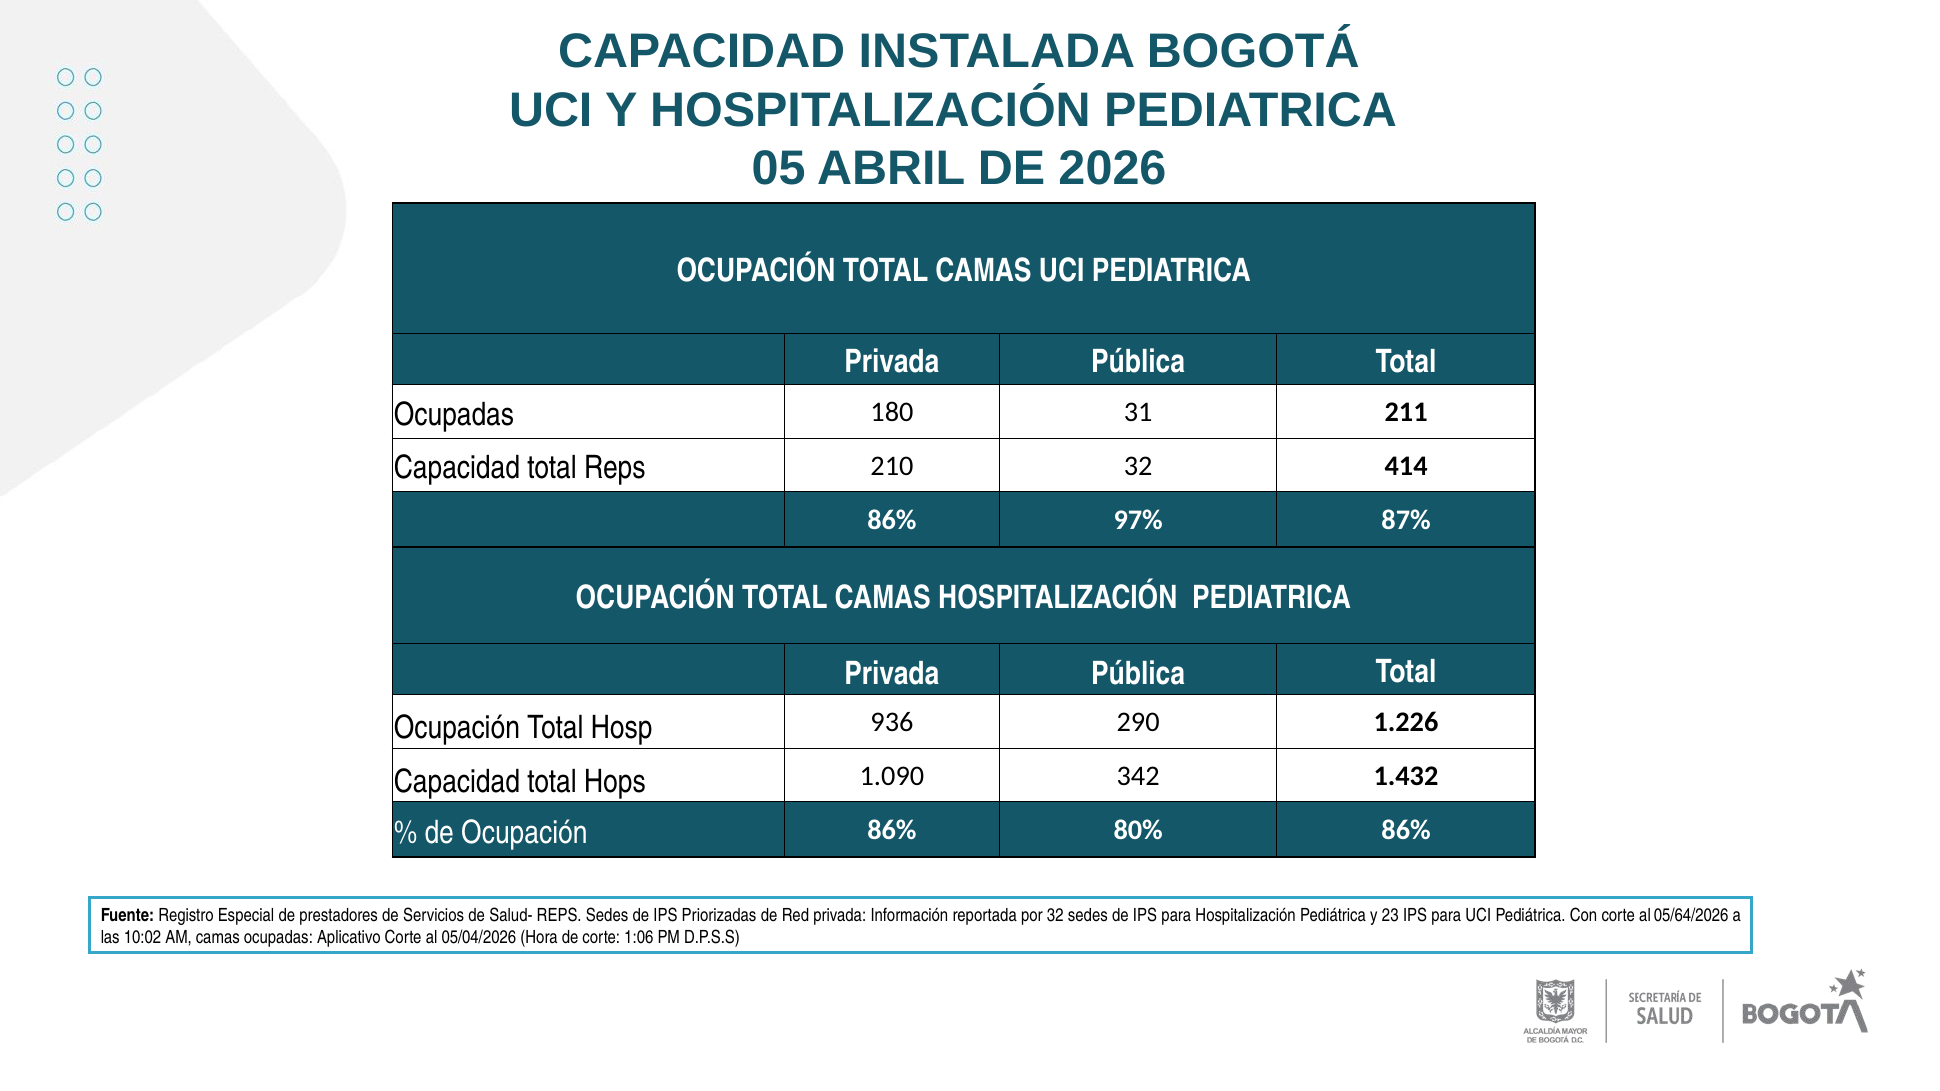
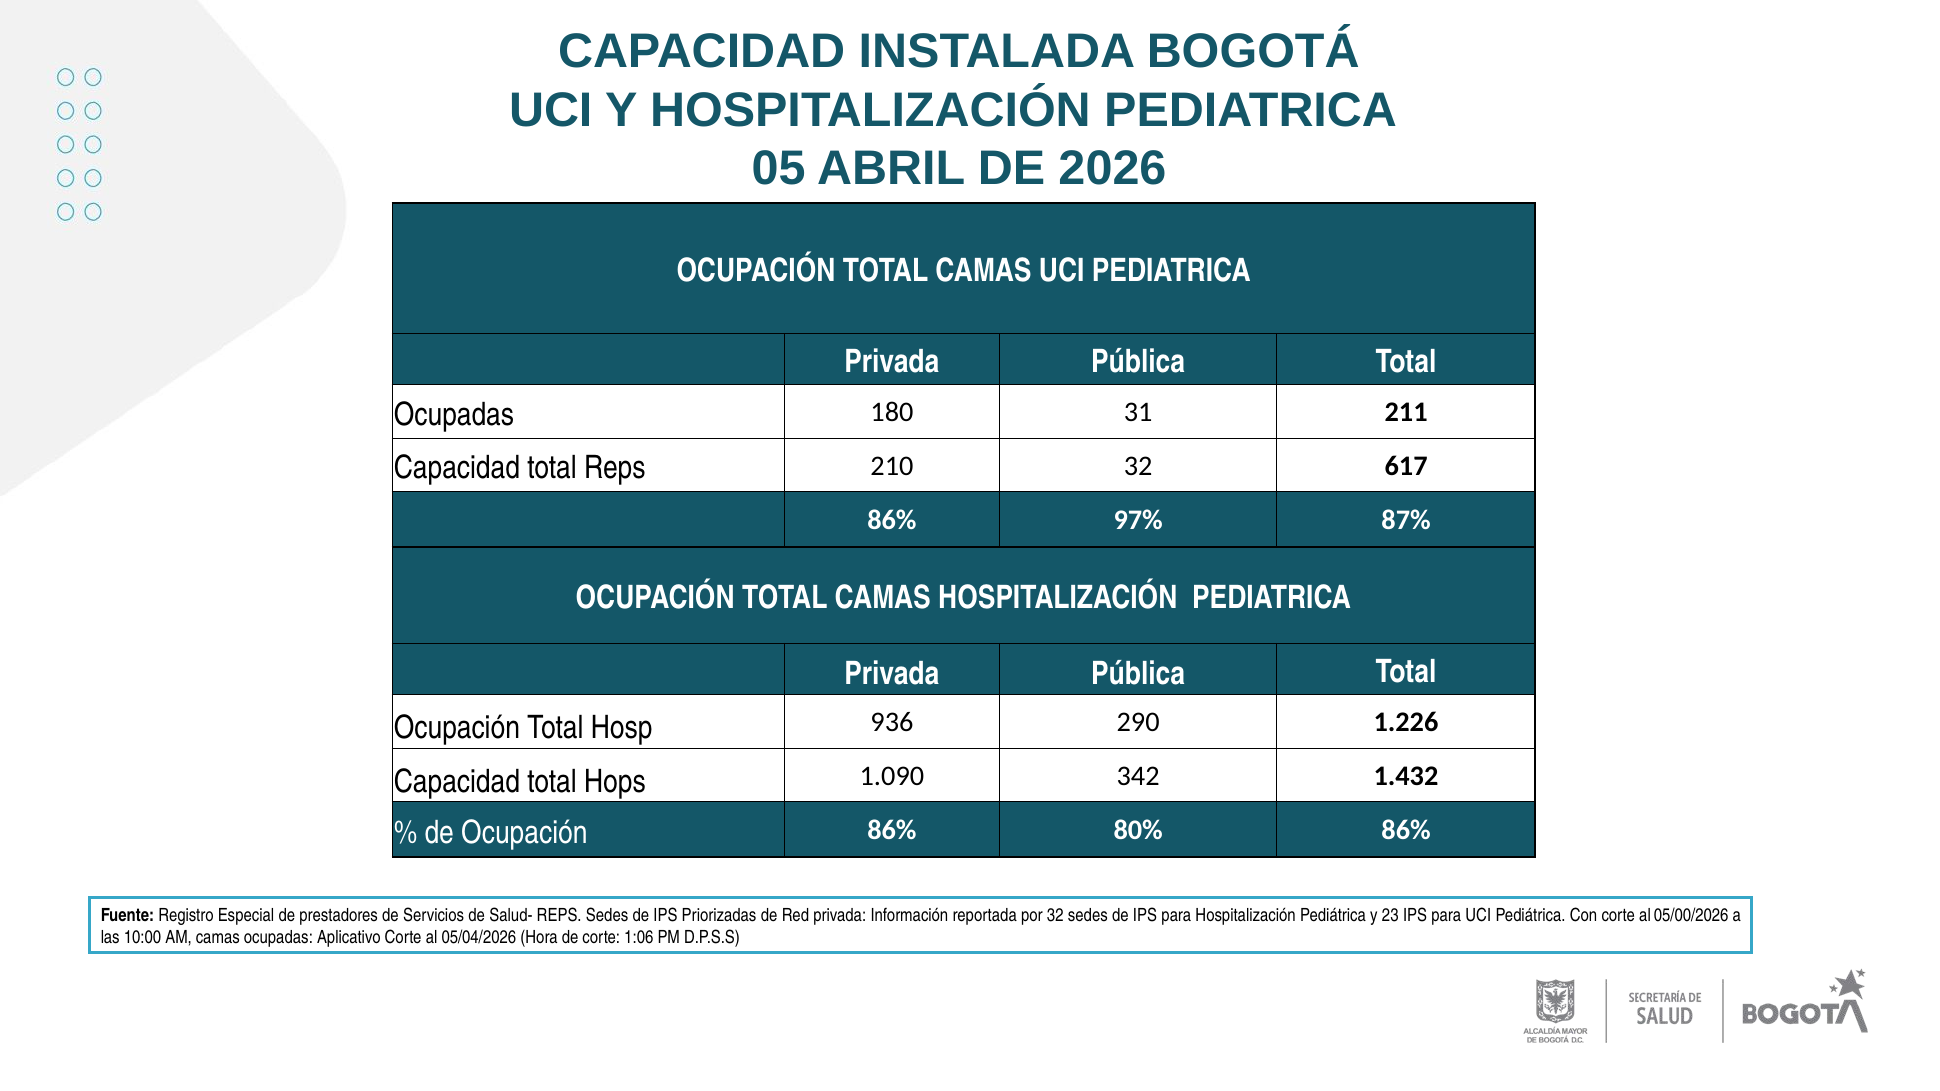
414: 414 -> 617 (1406, 466)
05/64/2026: 05/64/2026 -> 05/00/2026 (1691, 916)
10:02: 10:02 -> 10:00 (143, 937)
